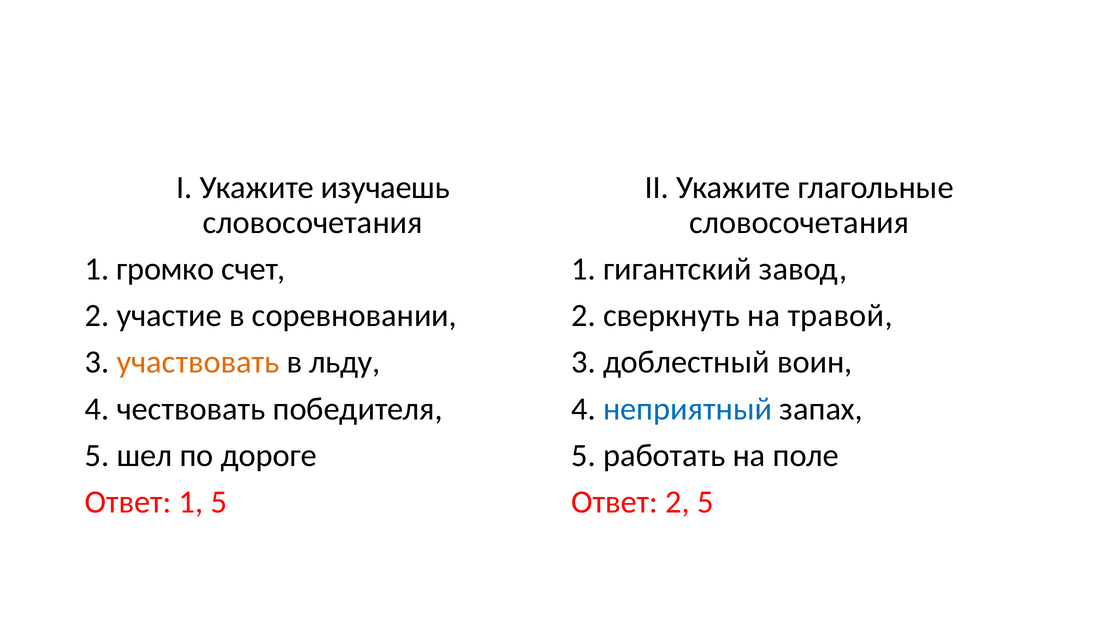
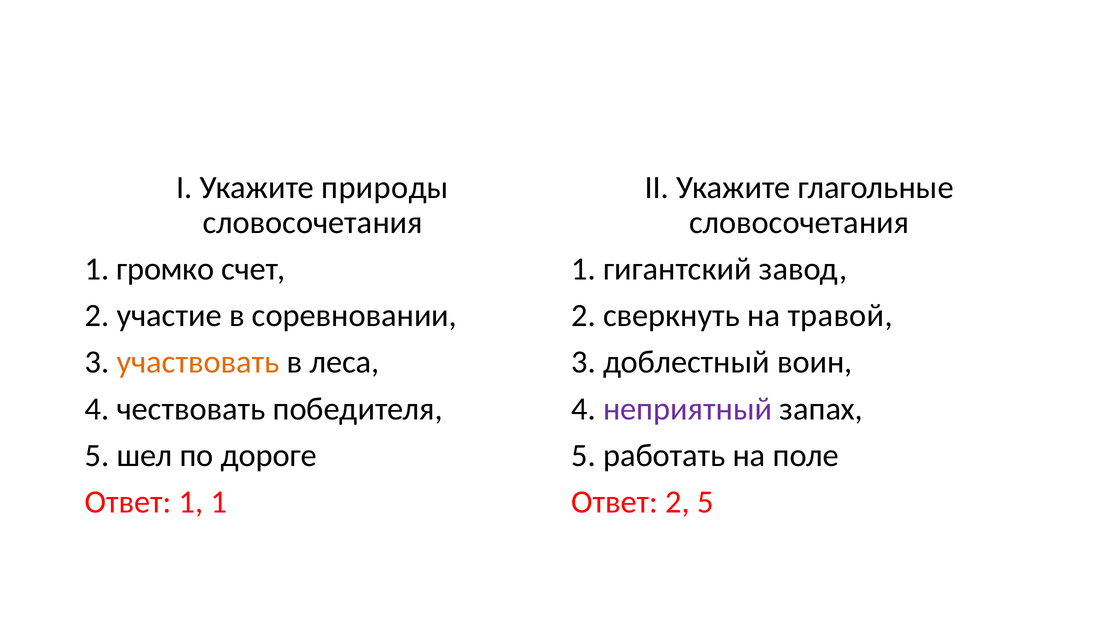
изучаешь: изучаешь -> природы (385, 188)
льду: льду -> леса (345, 363)
неприятный colour: blue -> purple (688, 409)
1 5: 5 -> 1 (219, 502)
